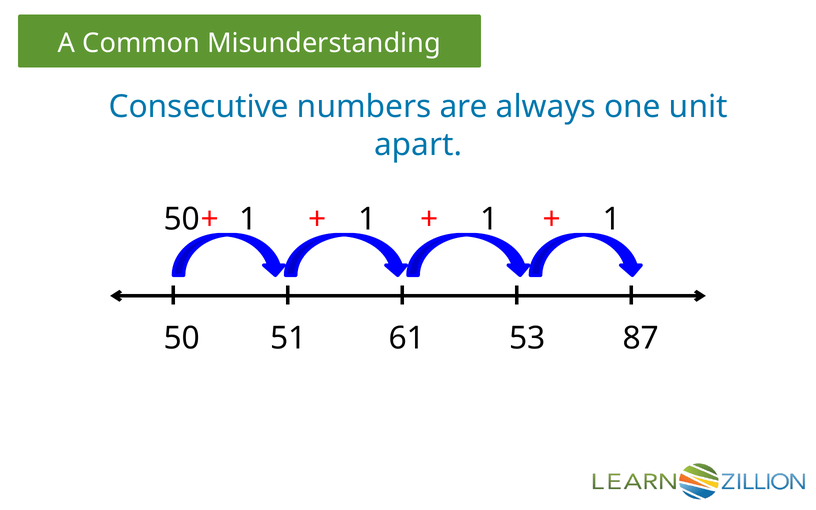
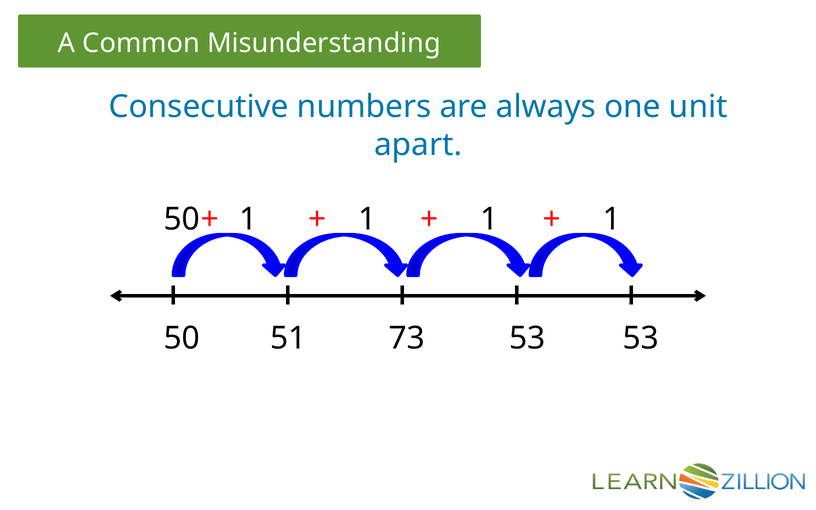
61: 61 -> 73 (407, 339)
53 87: 87 -> 53 (641, 339)
